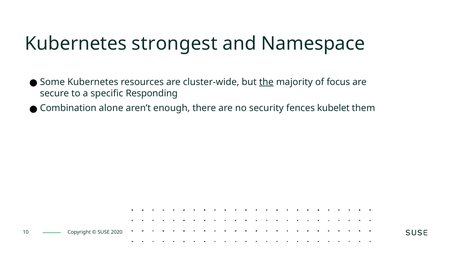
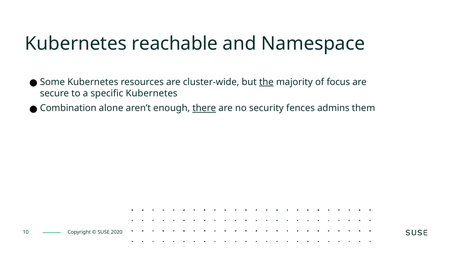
strongest: strongest -> reachable (175, 44)
specific Responding: Responding -> Kubernetes (152, 93)
there underline: none -> present (204, 108)
kubelet: kubelet -> admins (333, 108)
